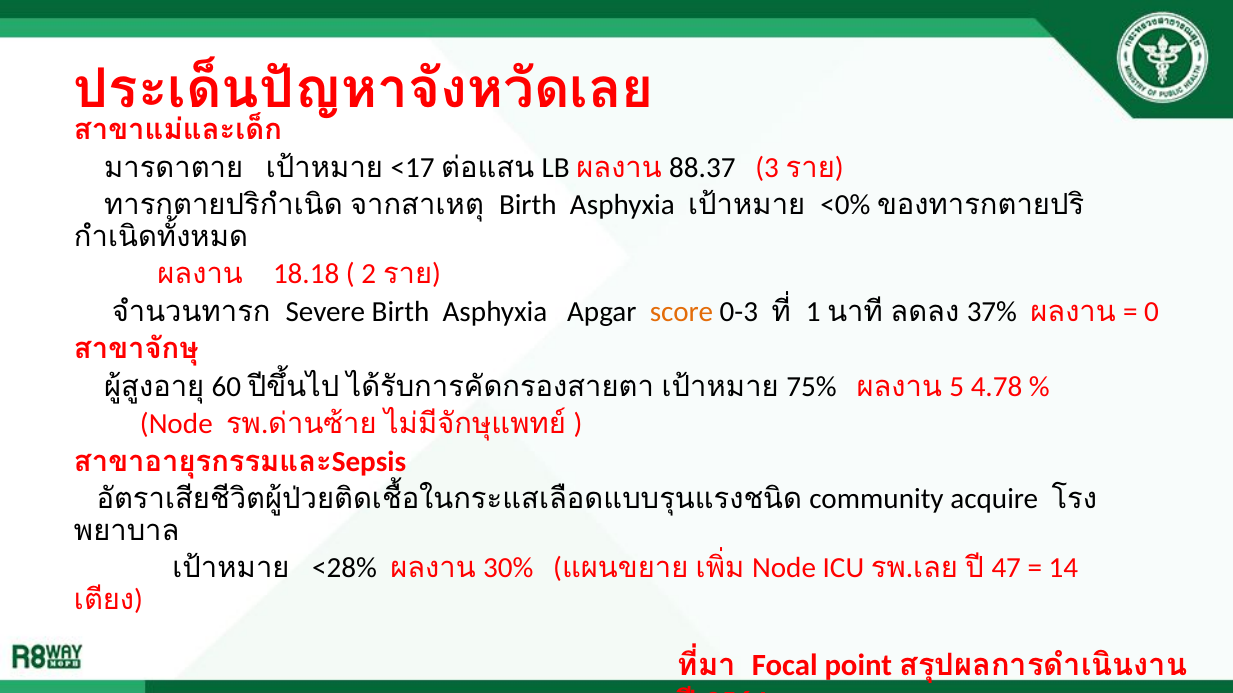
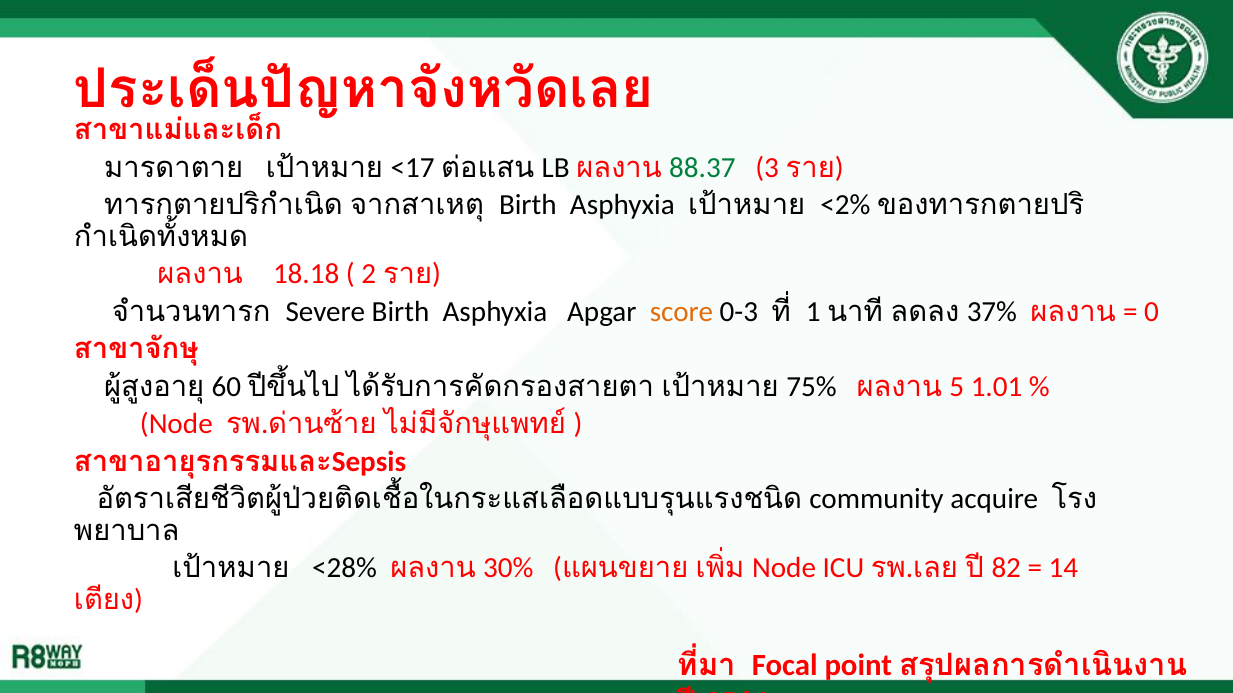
88.37 colour: black -> green (702, 168)
<0%: <0% -> <2% (845, 205)
4.78: 4.78 -> 1.01 (997, 387)
47: 47 -> 82 (1006, 569)
